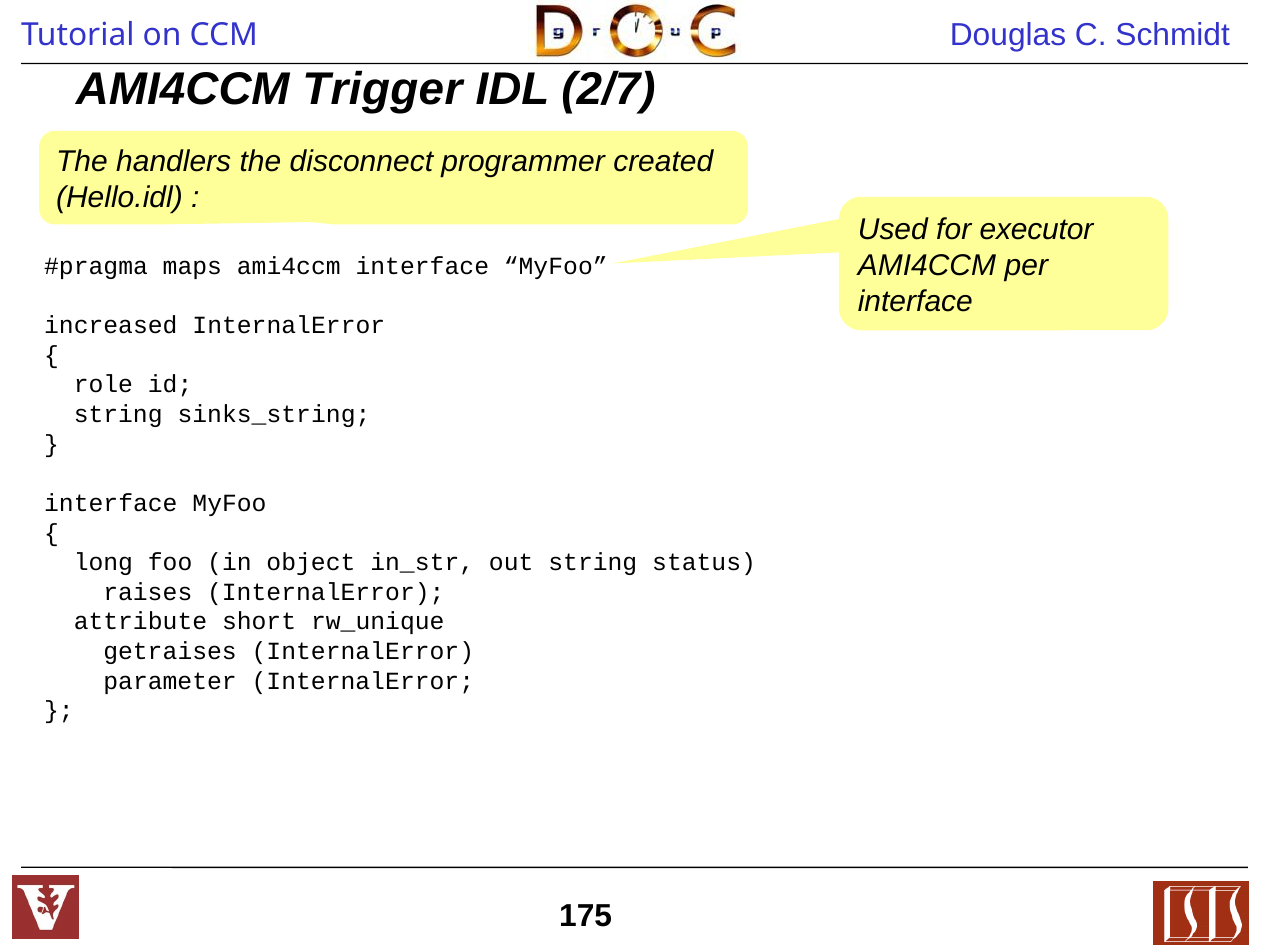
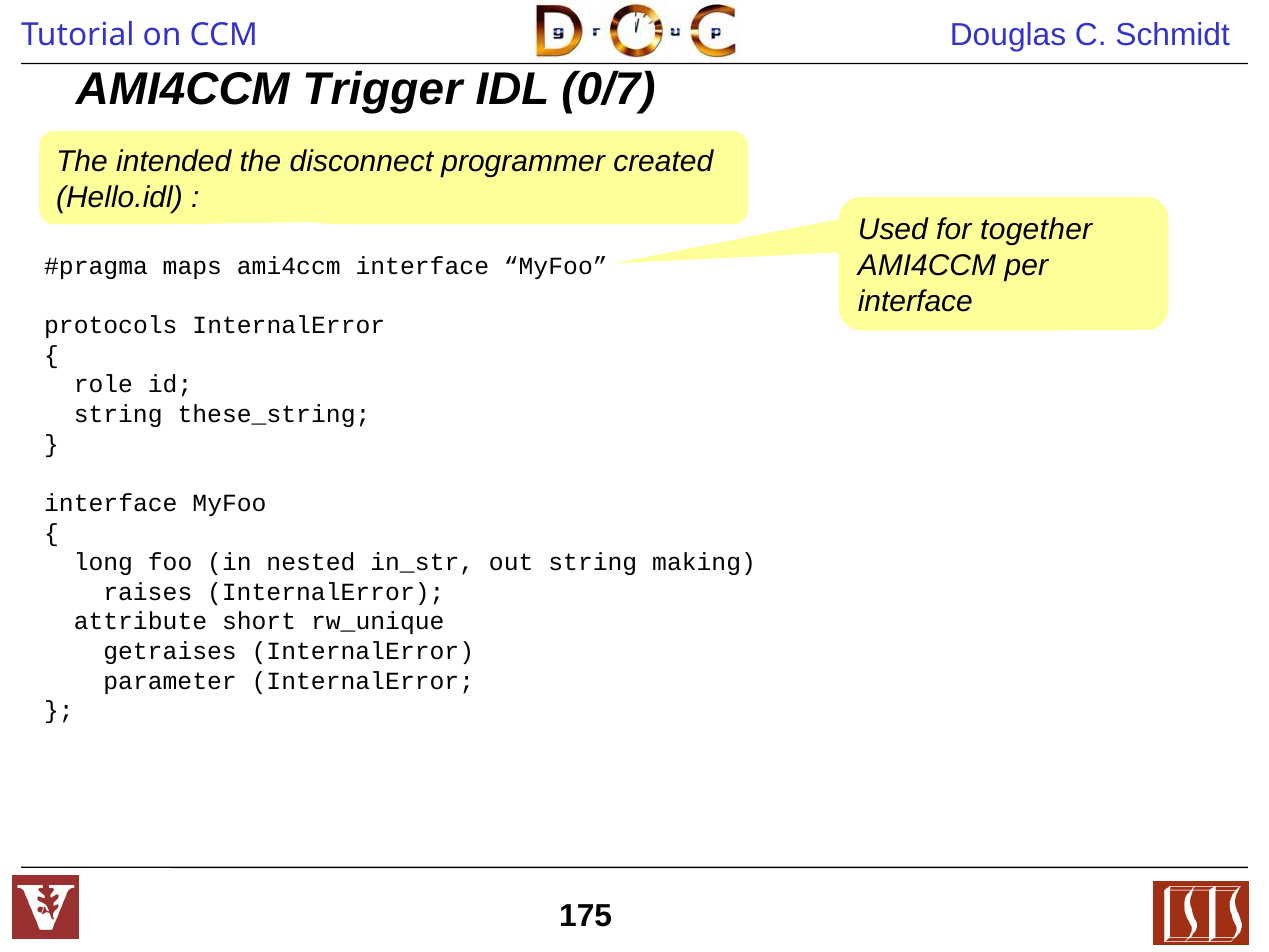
2/7: 2/7 -> 0/7 (608, 89)
handlers: handlers -> intended (174, 162)
executor: executor -> together (1036, 230)
increased: increased -> protocols (111, 325)
sinks_string: sinks_string -> these_string (274, 414)
object: object -> nested (311, 562)
status: status -> making (704, 562)
